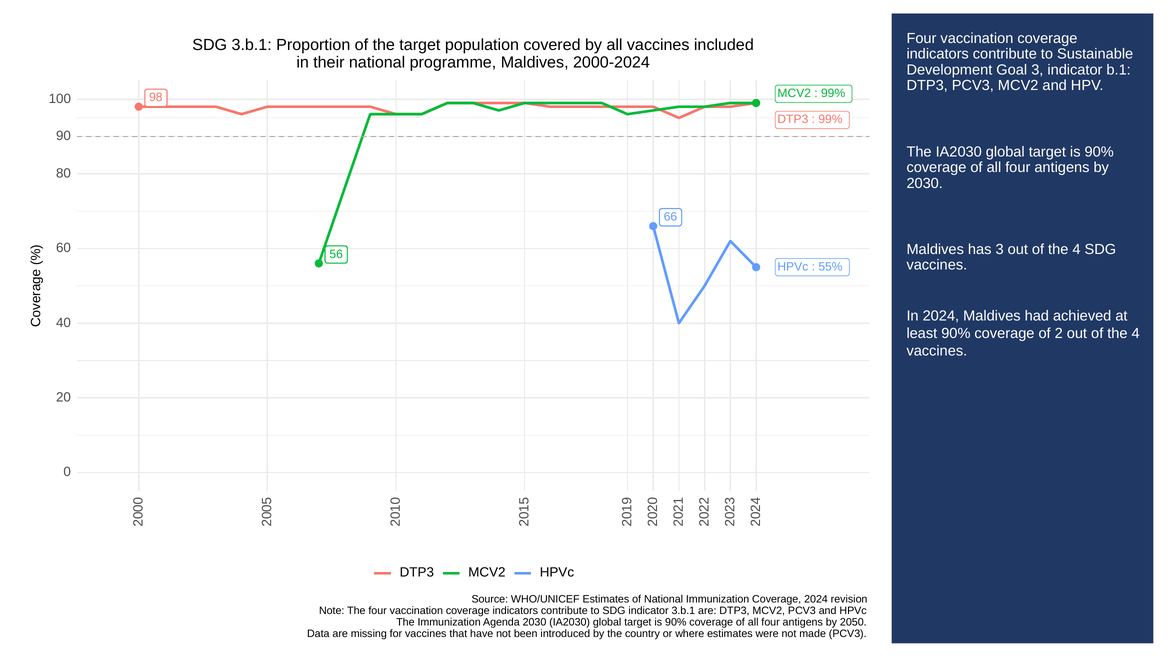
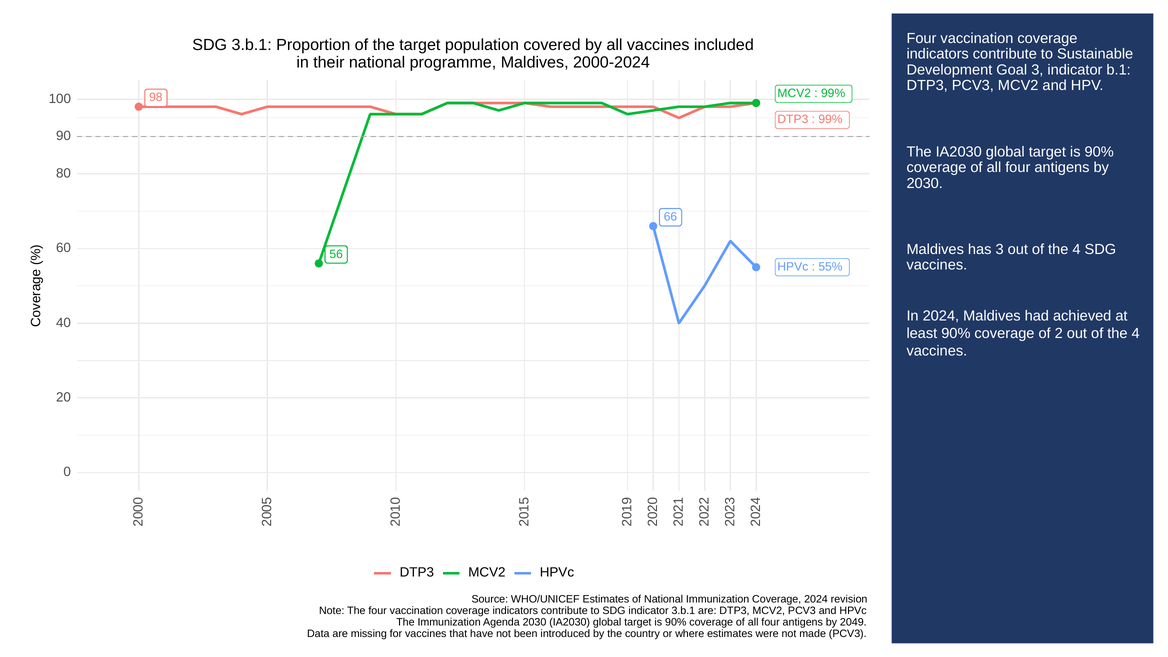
2050: 2050 -> 2049 (853, 622)
